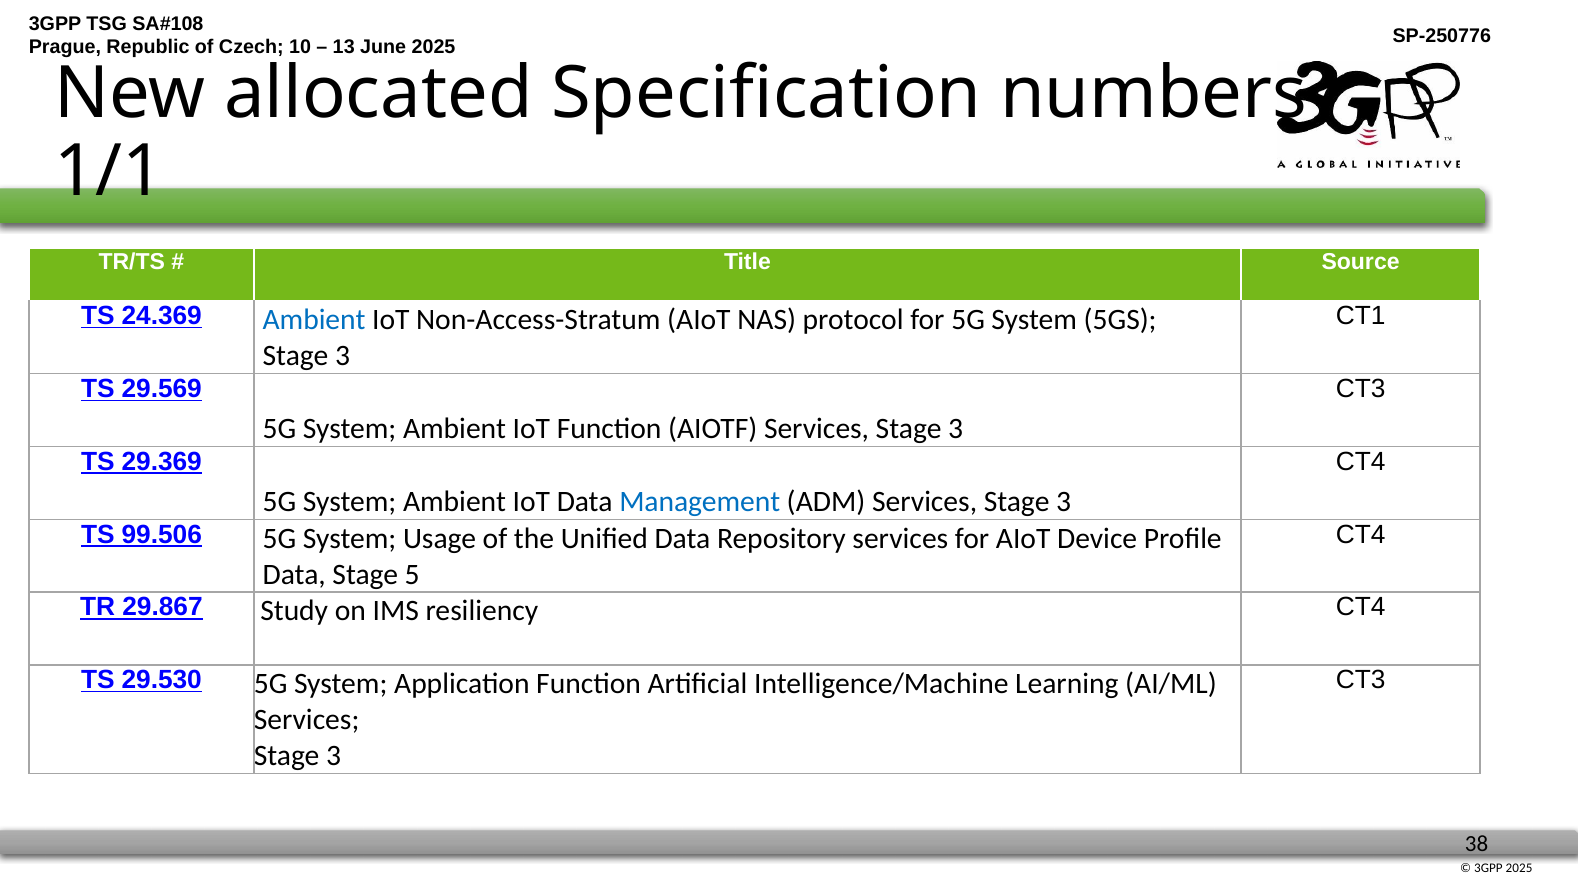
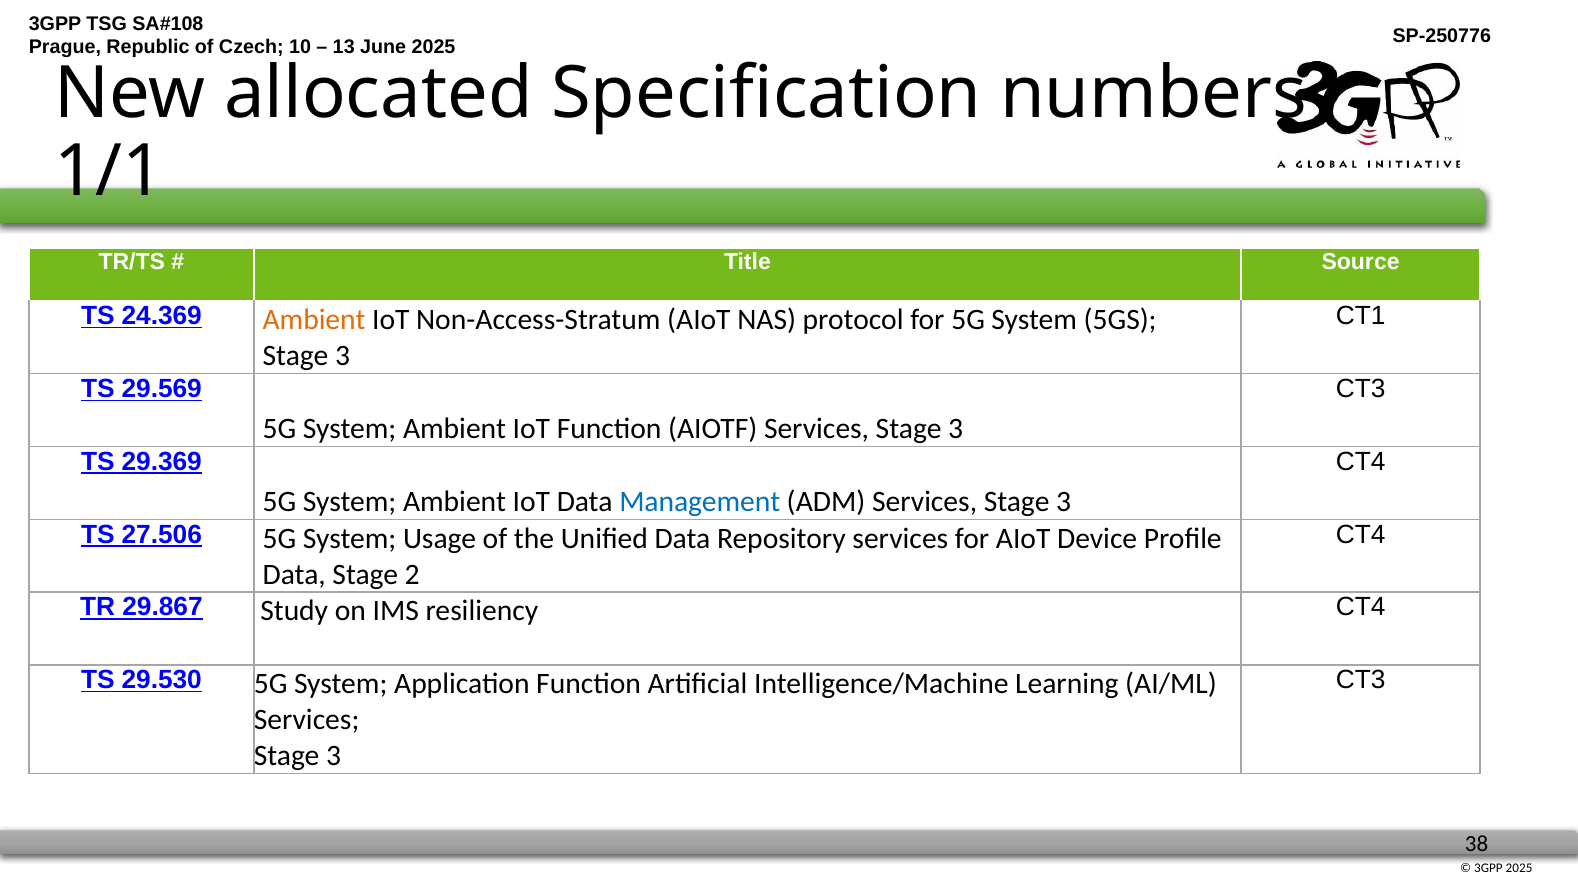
Ambient colour: blue -> orange (314, 320)
99.506: 99.506 -> 27.506 (162, 534)
5: 5 -> 2 (412, 574)
